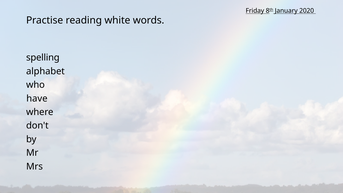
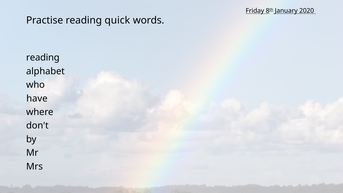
white: white -> quick (117, 20)
spelling: spelling -> reading (43, 58)
